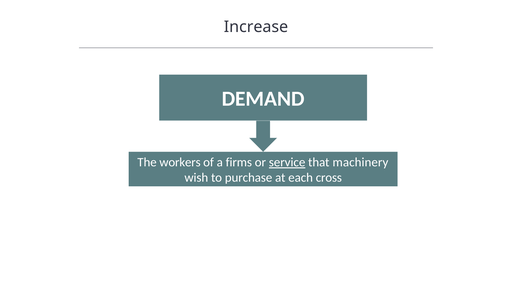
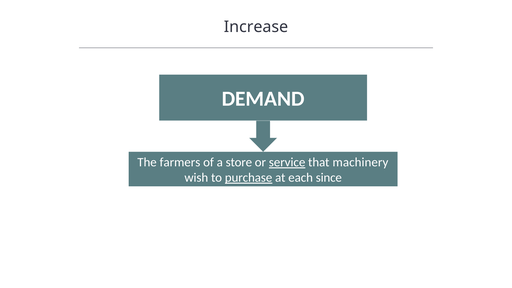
workers: workers -> farmers (180, 162)
firms: firms -> store (239, 162)
purchase underline: none -> present (249, 178)
cross: cross -> since (329, 178)
